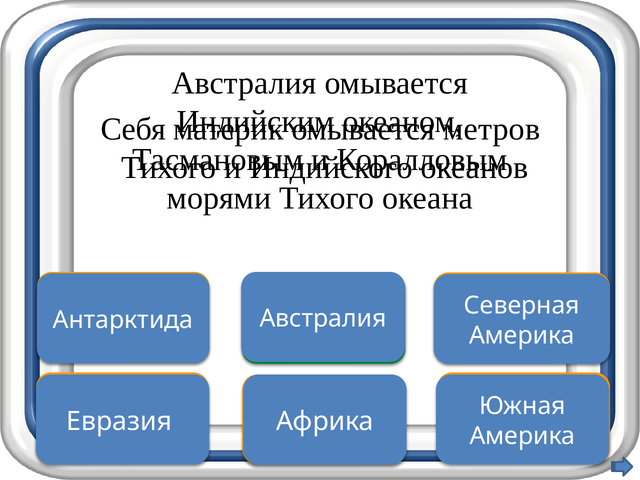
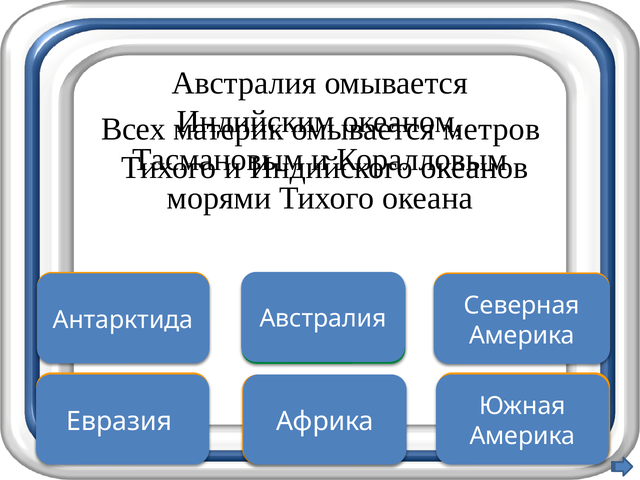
Себя: Себя -> Всех (133, 129)
